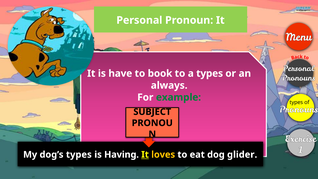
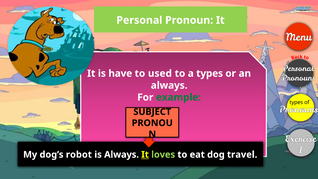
book: book -> used (160, 73)
dog’s types: types -> robot (79, 154)
is Having: Having -> Always (122, 154)
loves colour: yellow -> light green (163, 154)
glider: glider -> travel (242, 154)
